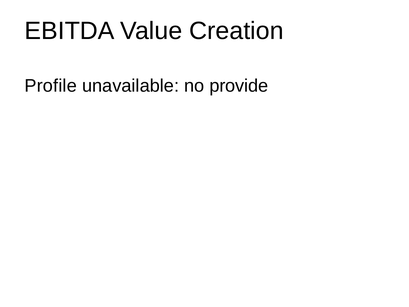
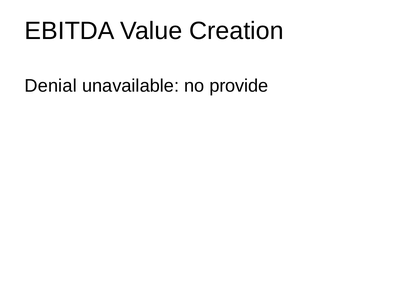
Profile: Profile -> Denial (51, 86)
